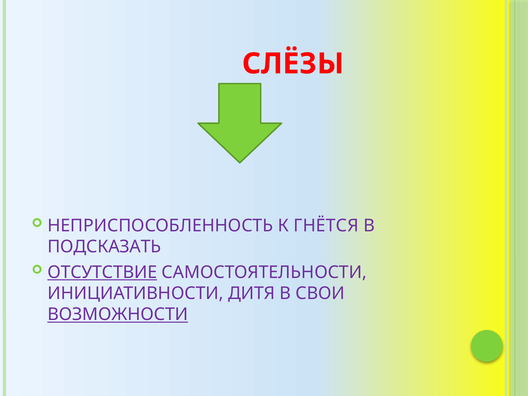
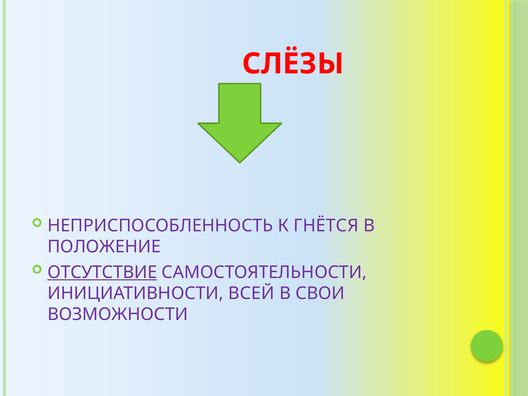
ПОДСКАЗАТЬ: ПОДСКАЗАТЬ -> ПОЛОЖЕНИЕ (104, 247)
ДИТЯ: ДИТЯ -> ВСЕЙ (251, 293)
ВОЗМОЖНОСТИ underline: present -> none (118, 314)
